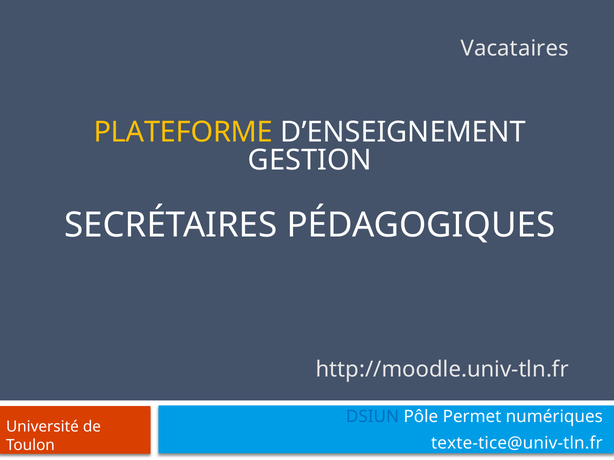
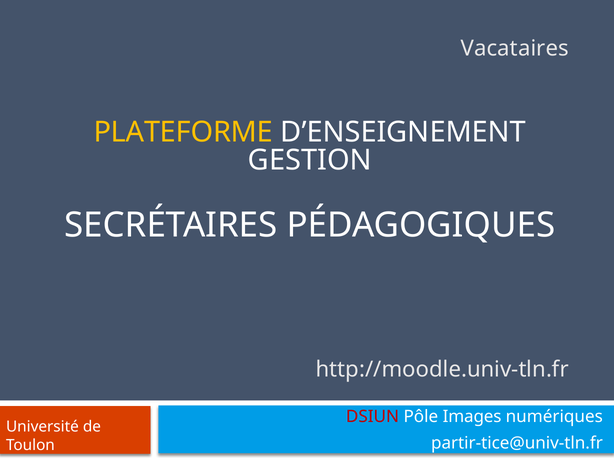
DSIUN colour: blue -> red (373, 417)
Permet: Permet -> Images (472, 417)
texte-tice@univ-tln.fr: texte-tice@univ-tln.fr -> partir-tice@univ-tln.fr (517, 444)
